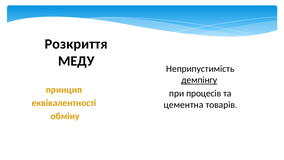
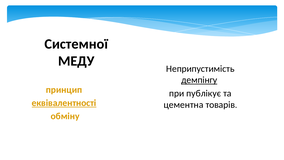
Розкриття: Розкриття -> Системної (76, 44)
процесів: процесів -> публікує (204, 93)
еквівалентності underline: none -> present (64, 103)
